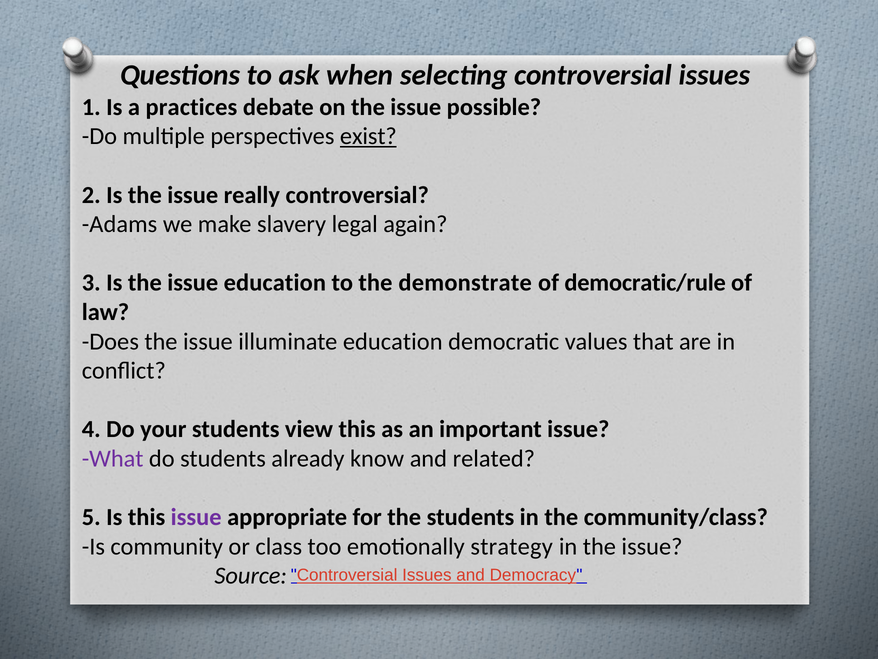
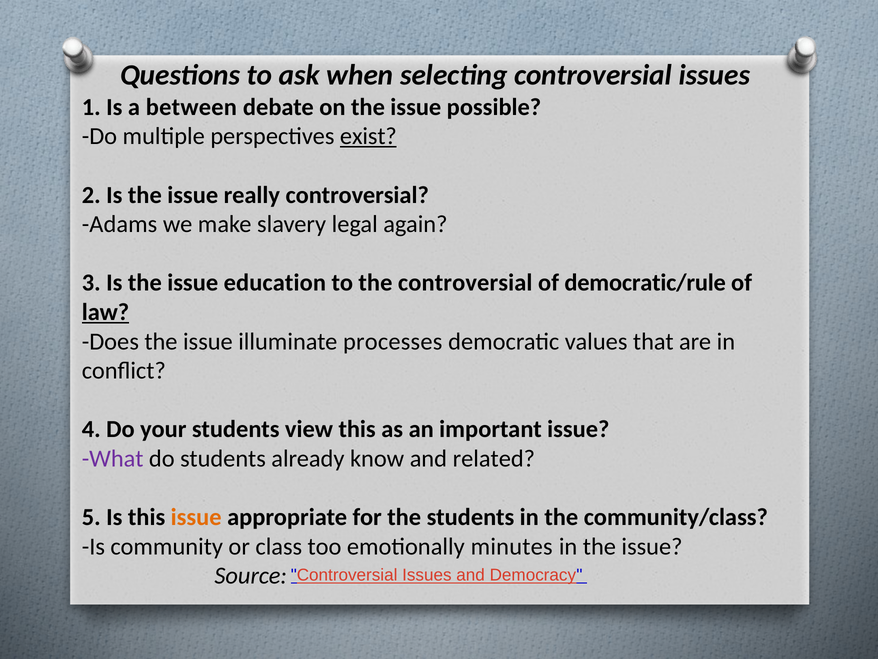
practices: practices -> between (191, 107)
the demonstrate: demonstrate -> controversial (465, 283)
law underline: none -> present (105, 312)
illuminate education: education -> processes (393, 341)
issue colour: purple -> orange (196, 517)
strategy: strategy -> minutes (512, 546)
